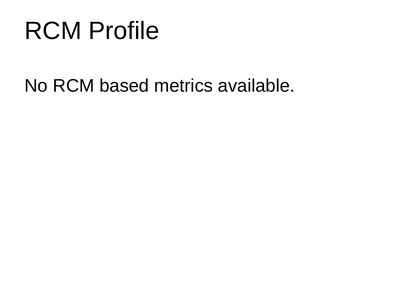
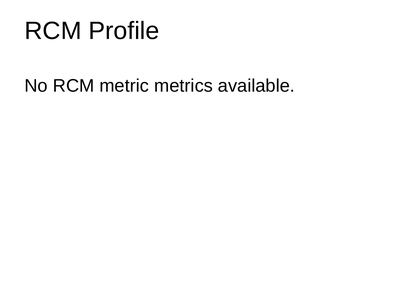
based: based -> metric (124, 86)
